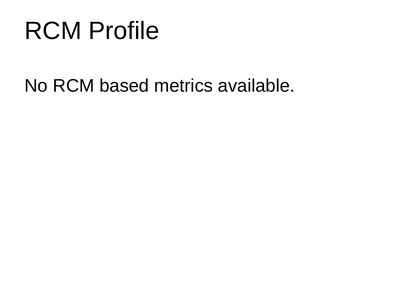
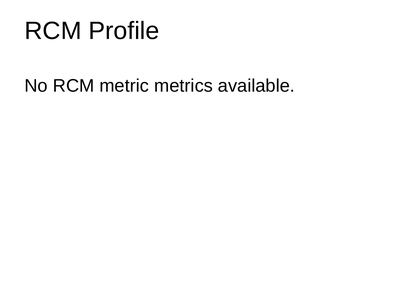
based: based -> metric (124, 86)
